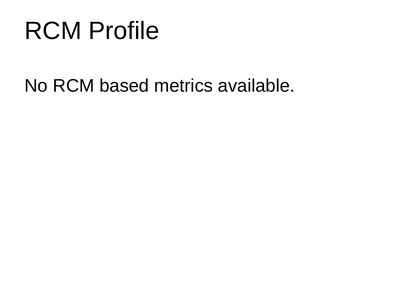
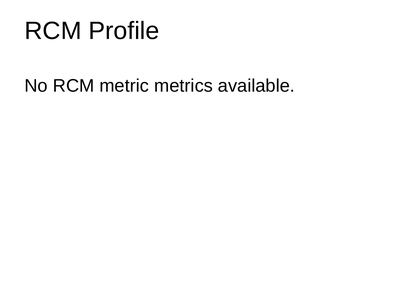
based: based -> metric (124, 86)
